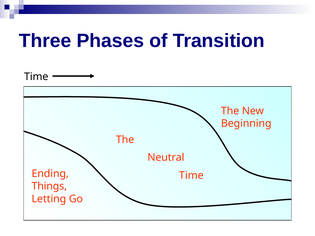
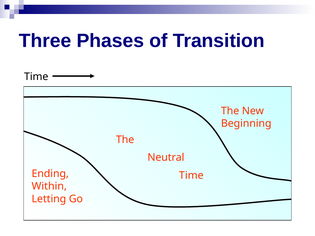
Things: Things -> Within (49, 186)
